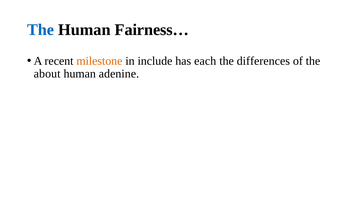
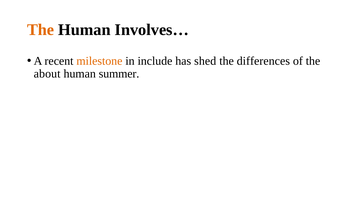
The colour: blue -> orange (41, 30)
Fairness…: Fairness… -> Involves… (152, 30)
each: each -> shed (205, 61)
adenine: adenine -> summer (119, 74)
